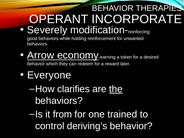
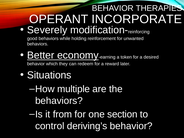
Arrow: Arrow -> Better (41, 55)
Everyone: Everyone -> Situations (49, 75)
clarifies: clarifies -> multiple (74, 89)
the underline: present -> none (116, 89)
trained: trained -> section (122, 114)
